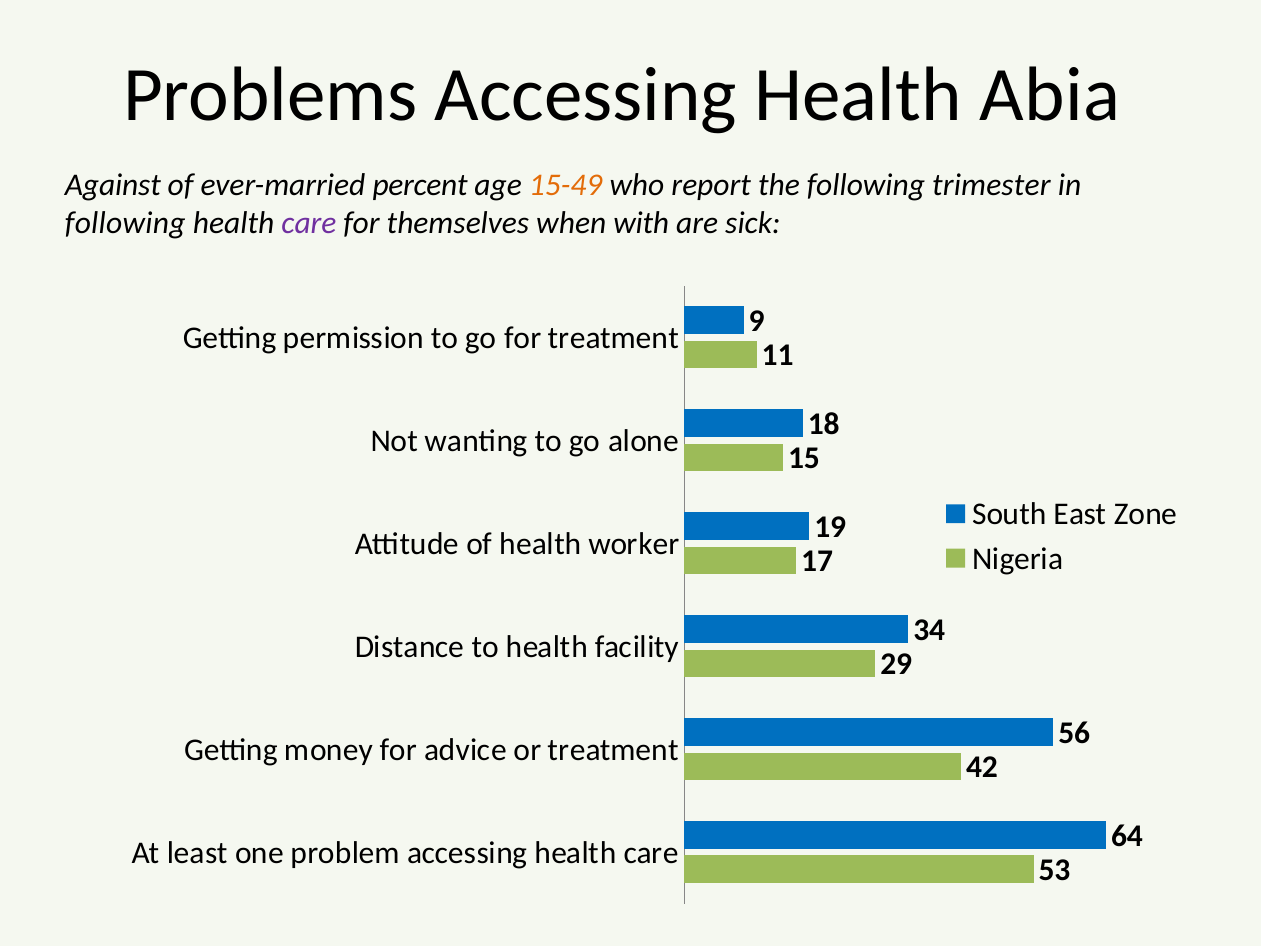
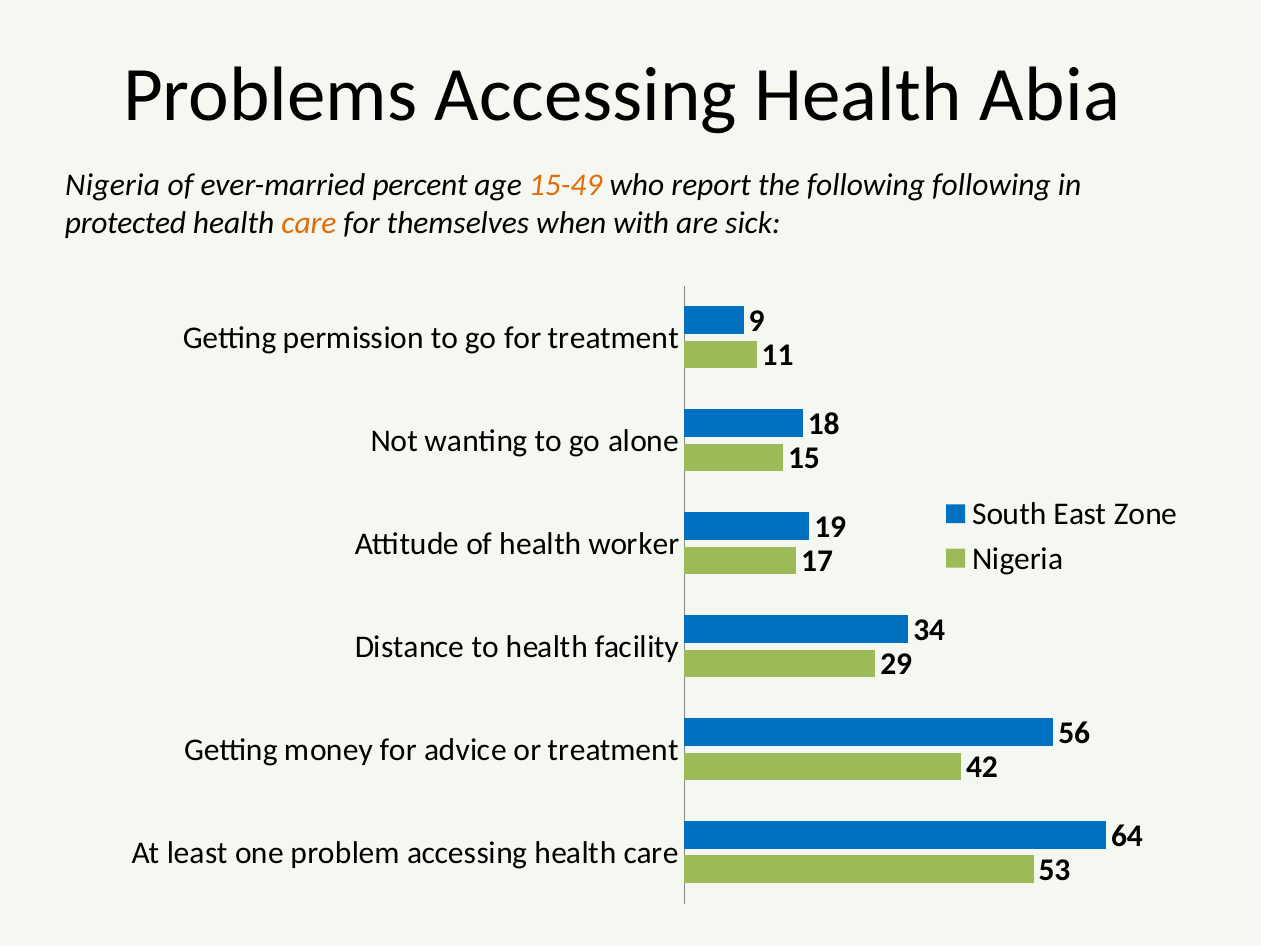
Against: Against -> Nigeria (113, 185)
following trimester: trimester -> following (991, 185)
following: following -> protected (126, 223)
care colour: purple -> orange (309, 223)
